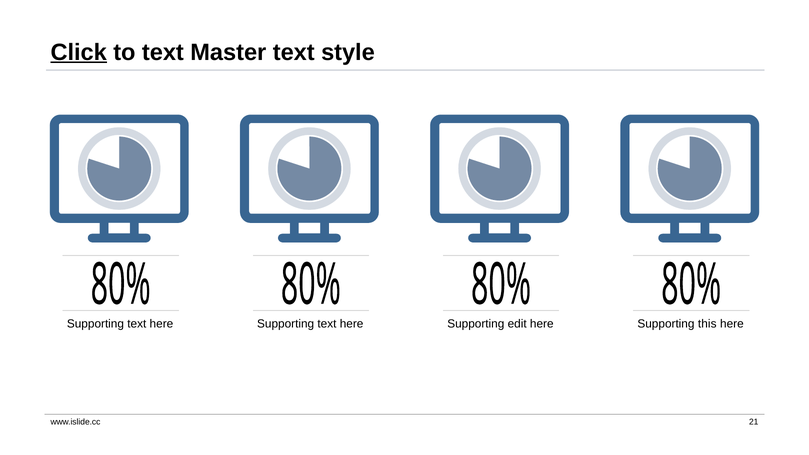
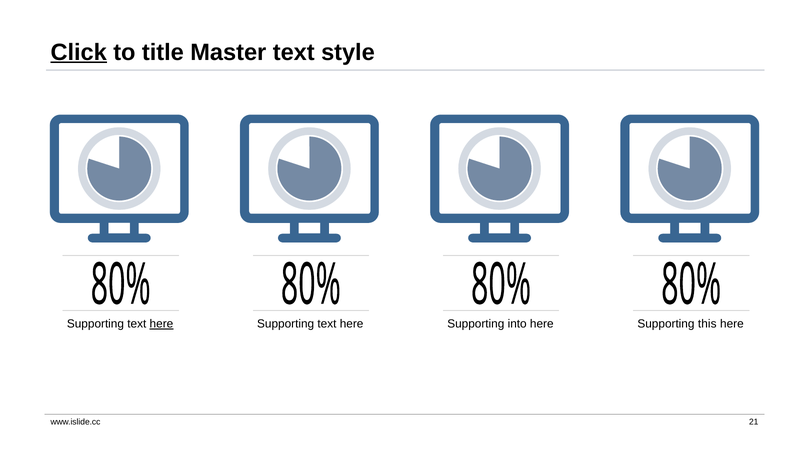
to text: text -> title (163, 52)
here underline: none -> present (161, 324)
edit: edit -> into (517, 324)
